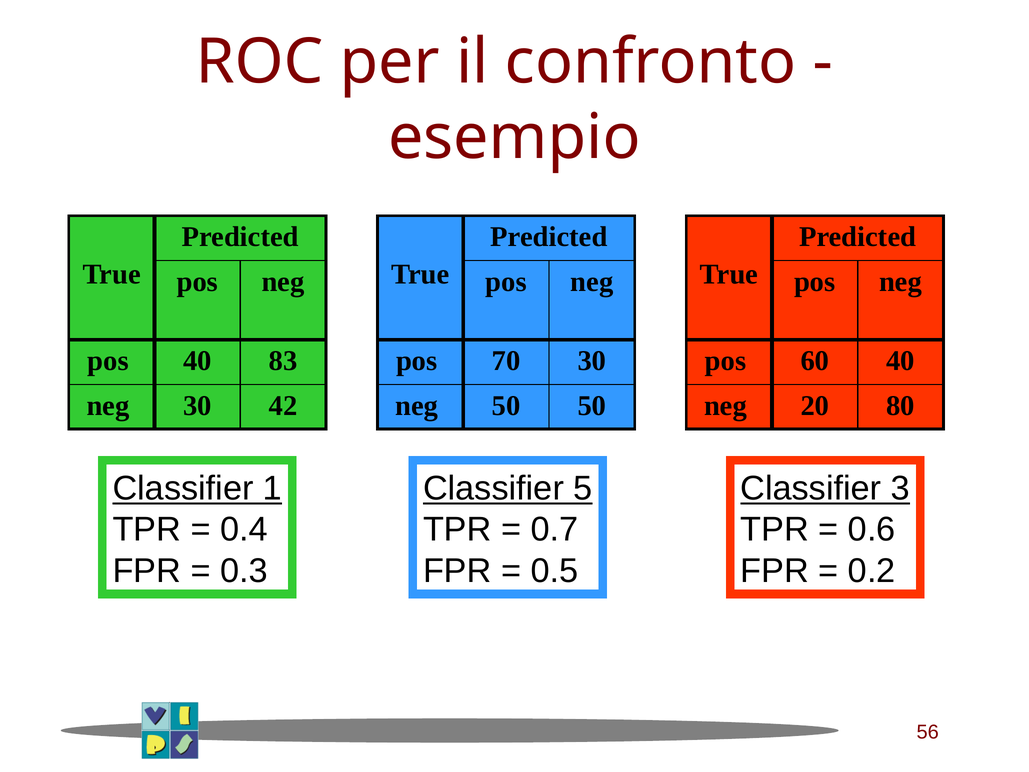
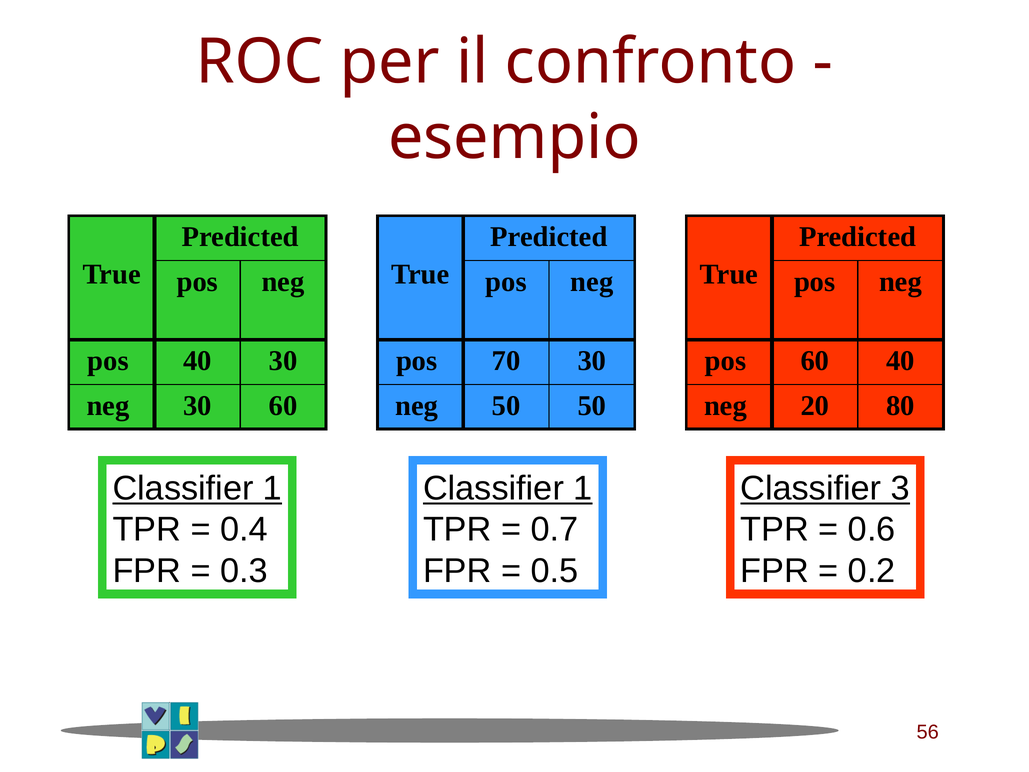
40 83: 83 -> 30 (283, 361)
30 42: 42 -> 60 (283, 405)
5: 5 -> 1 (583, 488)
